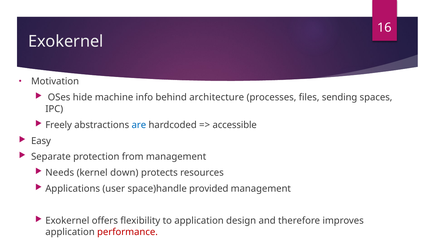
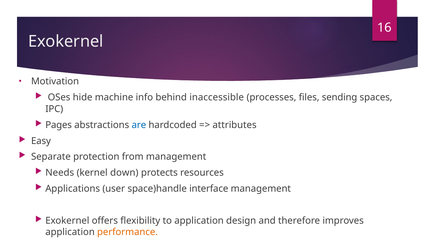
architecture: architecture -> inaccessible (217, 97)
Freely: Freely -> Pages (59, 125)
accessible: accessible -> attributes (235, 125)
provided: provided -> interface (209, 189)
performance colour: red -> orange (127, 232)
